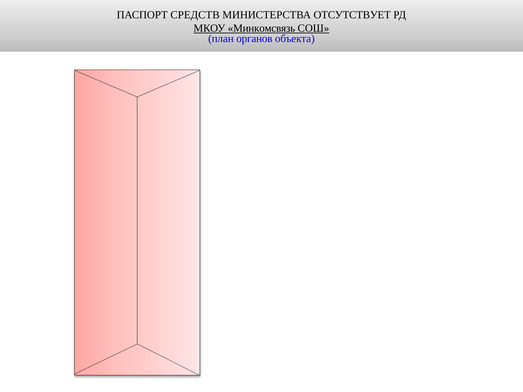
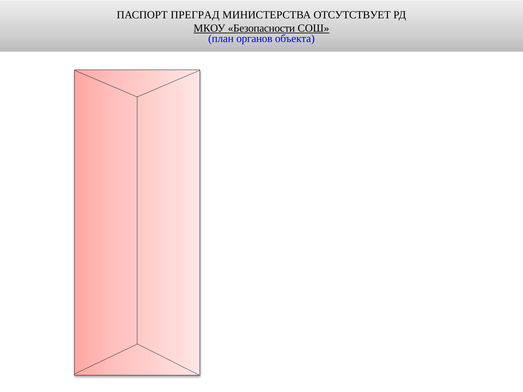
СРЕДСТВ: СРЕДСТВ -> ПРЕГРАД (195, 15)
Минкомсвязь: Минкомсвязь -> Безопасности (261, 28)
